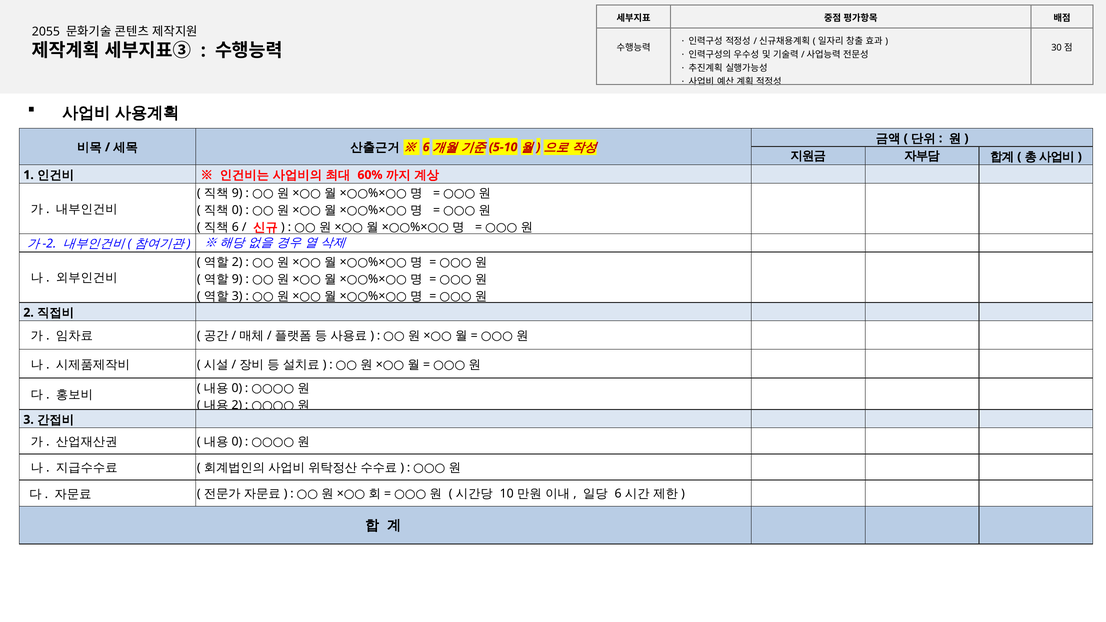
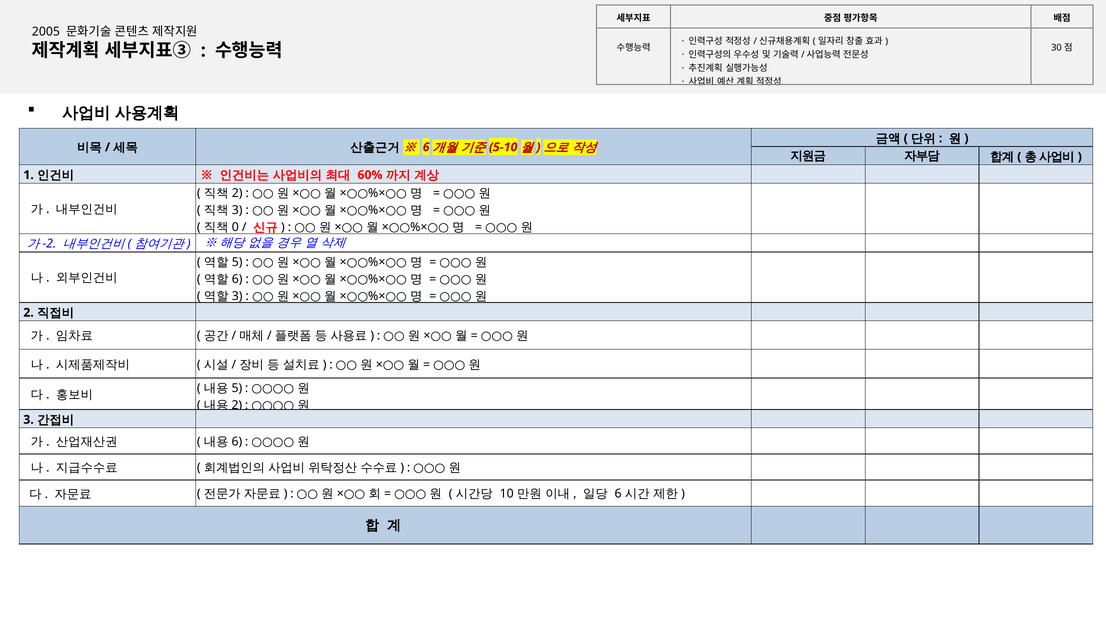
2055: 2055 -> 2005 (46, 32)
9: 9 -> 2 (237, 193)
0: 0 -> 3 (237, 210)
6: 6 -> 0 (235, 227)
2: 2 -> 5 (237, 262)
9: 9 -> 6 (237, 279)
0: 0 -> 5 (237, 388)
0: 0 -> 6 (237, 442)
